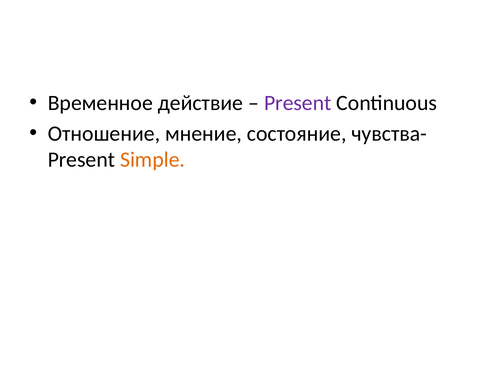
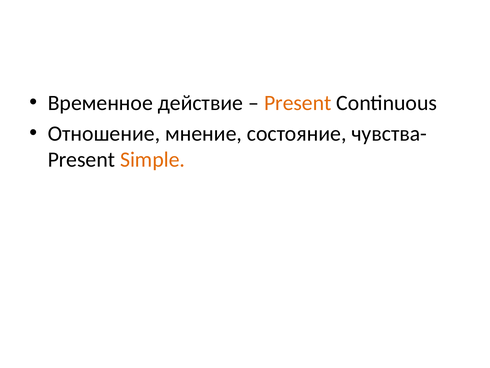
Present colour: purple -> orange (298, 103)
